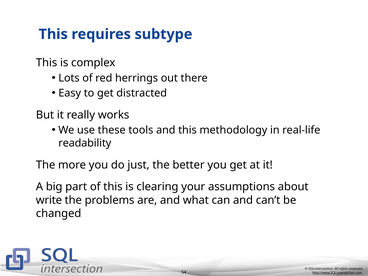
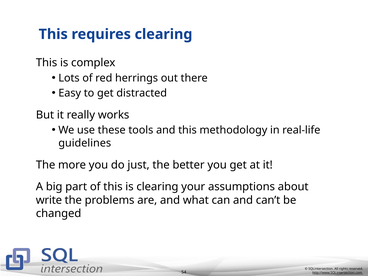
requires subtype: subtype -> clearing (164, 34)
readability: readability -> guidelines (85, 143)
